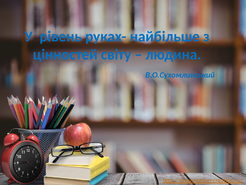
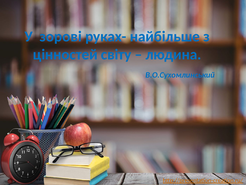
рівень: рівень -> зорові (61, 36)
